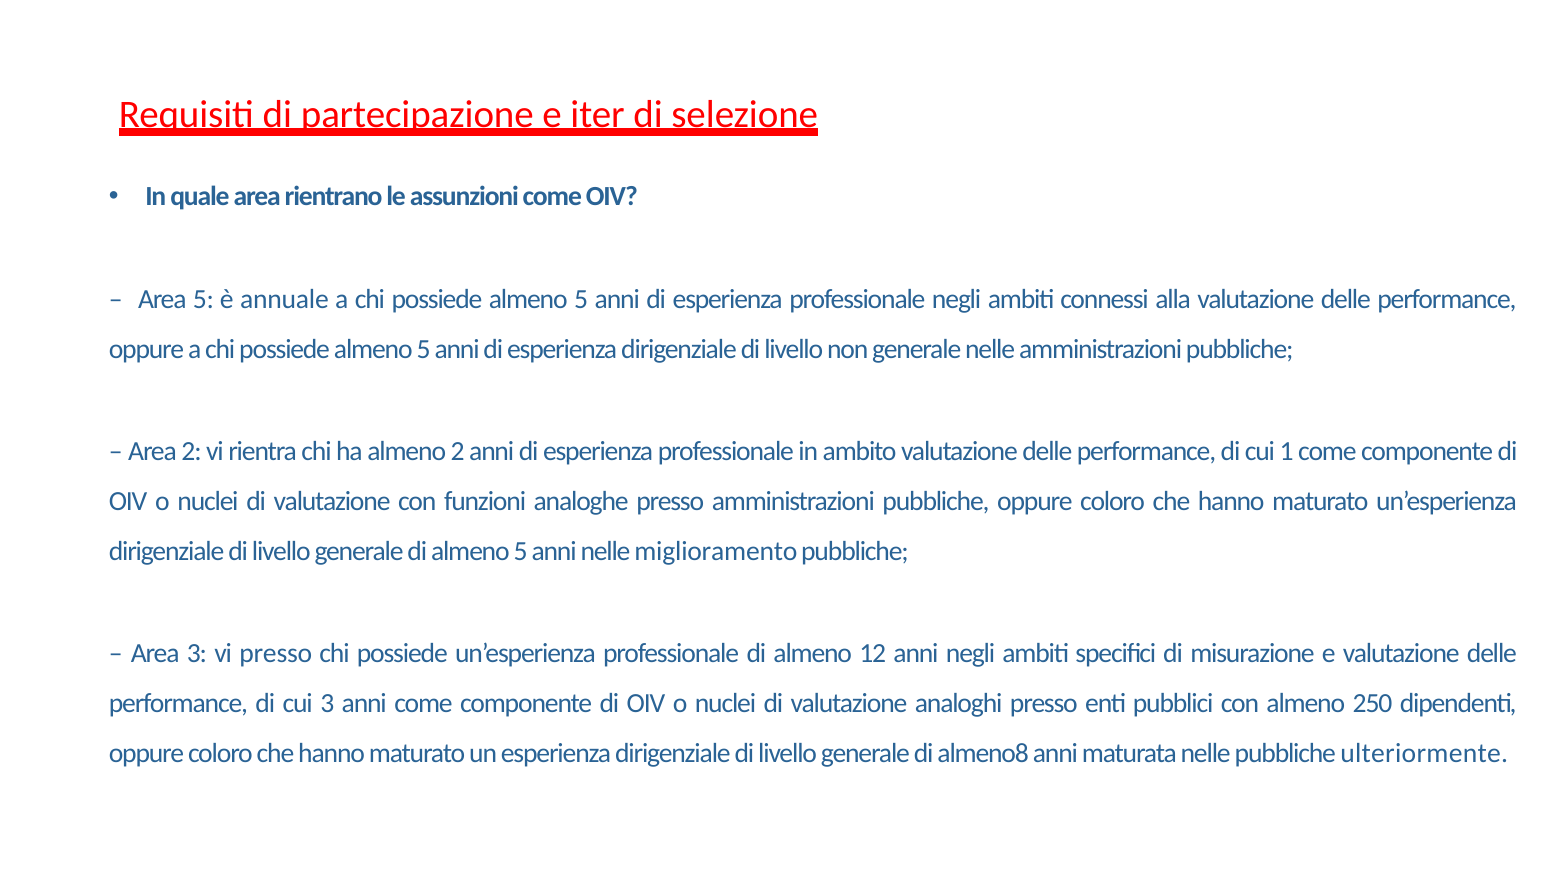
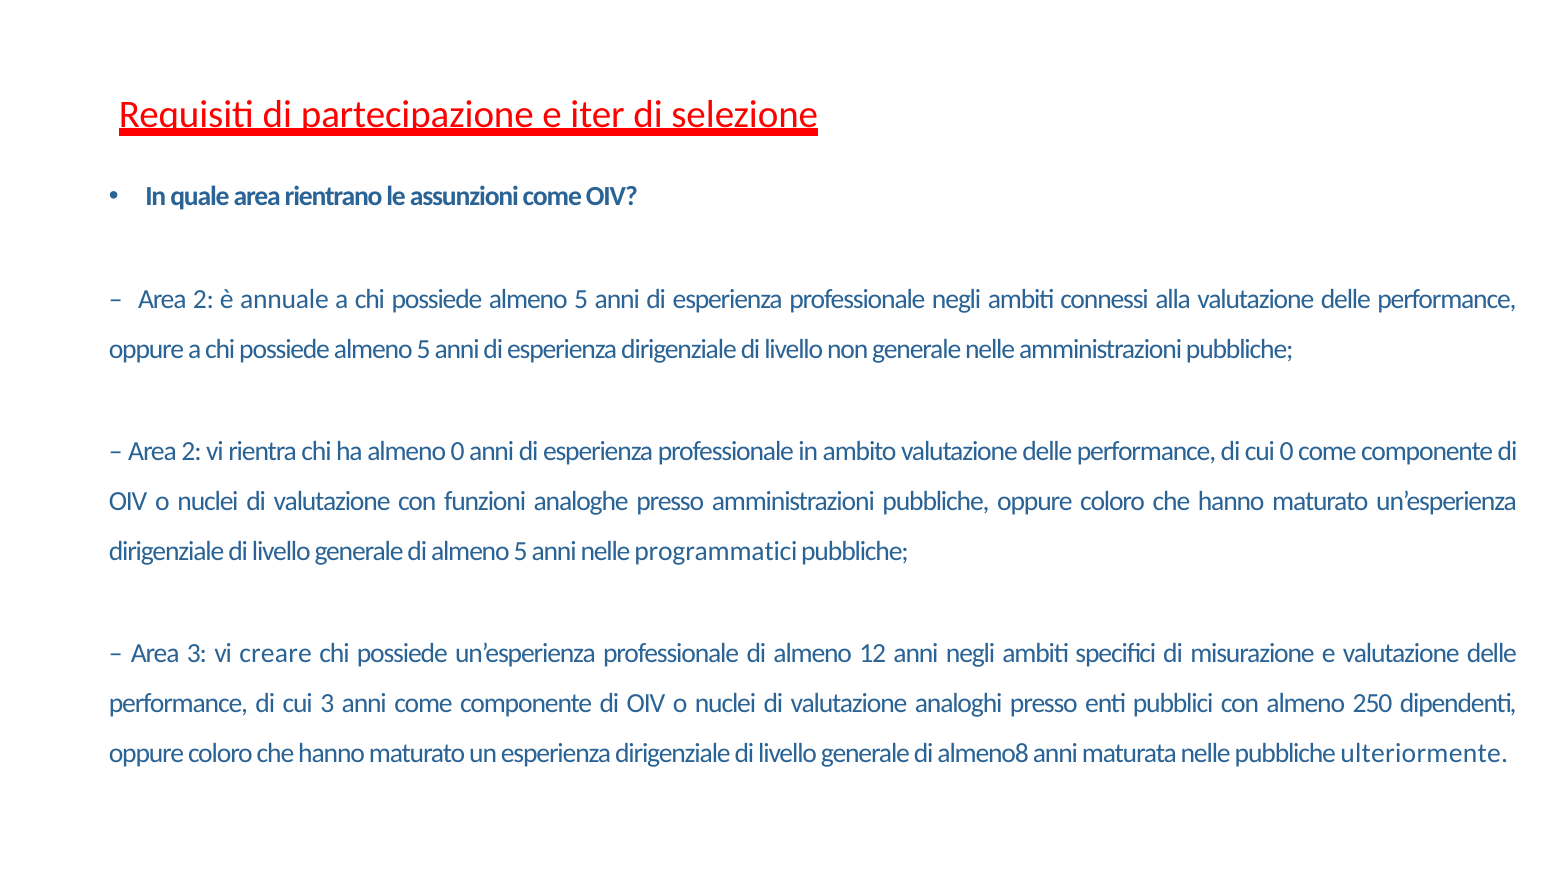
5: 5 -> 2 (203, 300)
almeno 2: 2 -> 0 (458, 452)
cui 1: 1 -> 0 (1287, 452)
miglioramento: miglioramento -> programmatici (716, 551)
vi presso: presso -> creare (276, 654)
